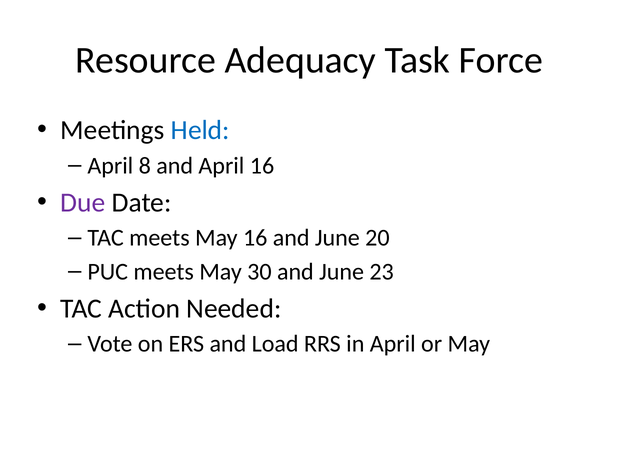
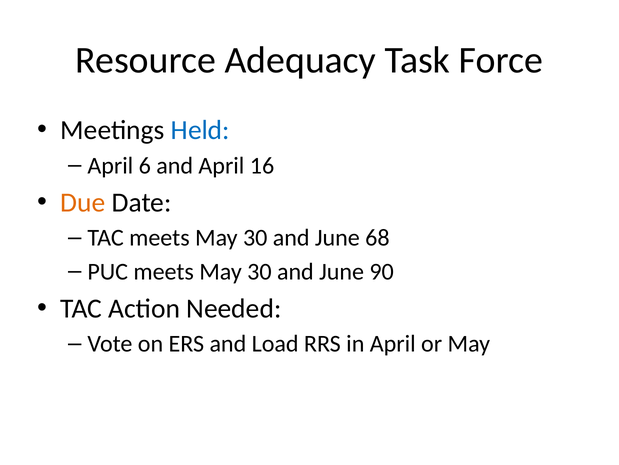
8: 8 -> 6 (145, 165)
Due colour: purple -> orange (83, 202)
TAC meets May 16: 16 -> 30 (255, 238)
20: 20 -> 68 (377, 238)
23: 23 -> 90 (382, 271)
